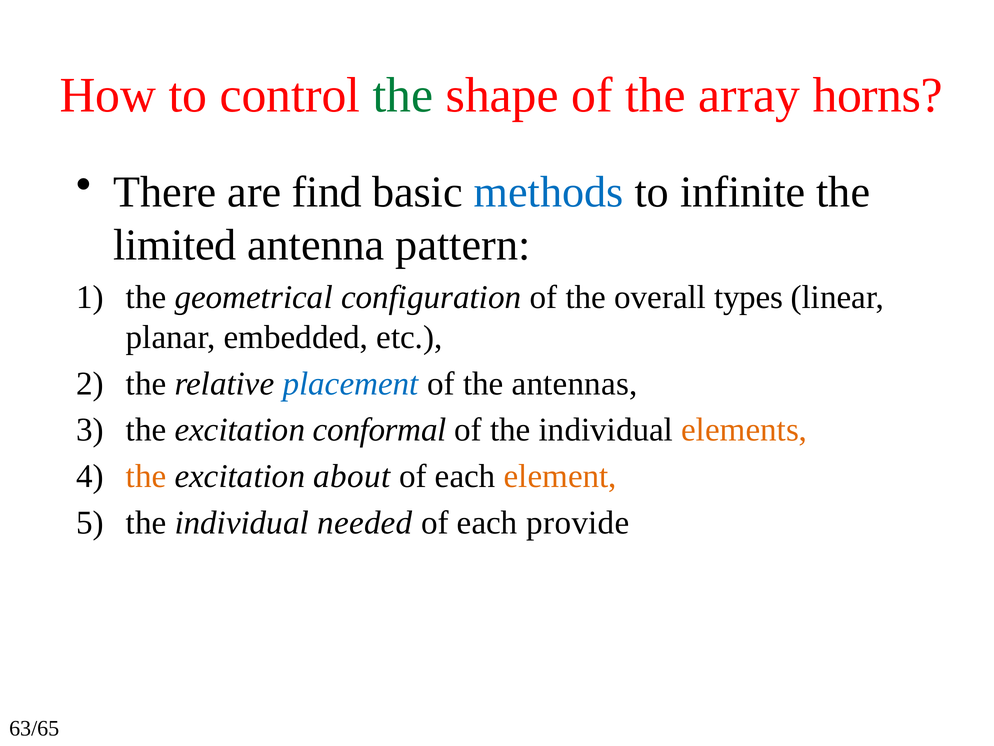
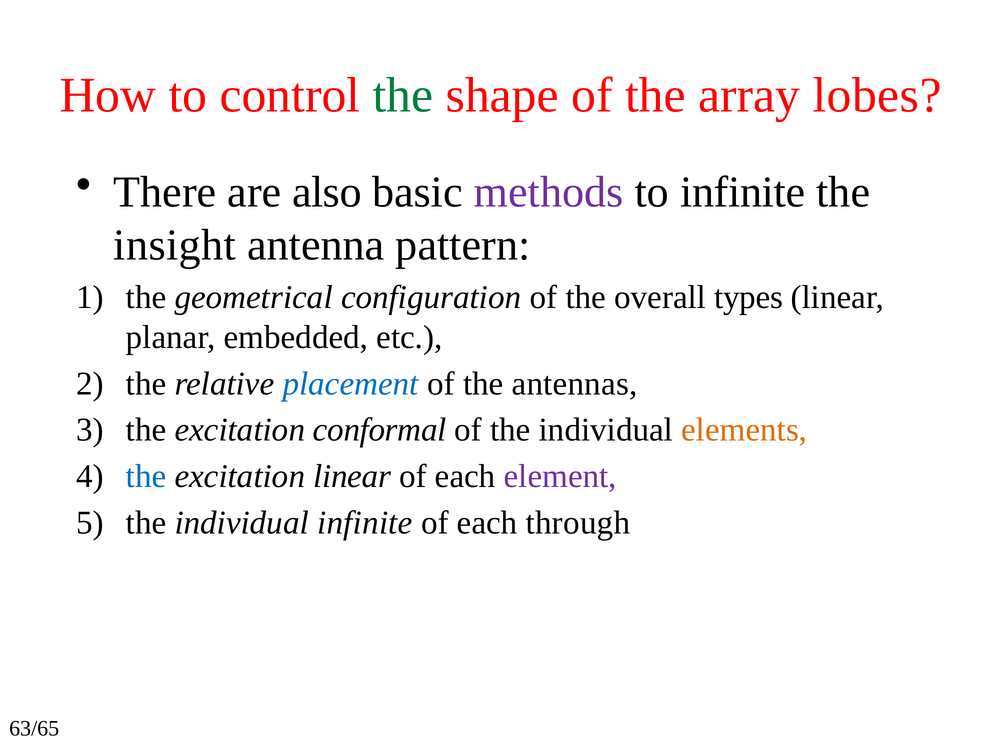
horns: horns -> lobes (877, 95)
find: find -> also (327, 192)
methods colour: blue -> purple (549, 192)
limited: limited -> insight (175, 245)
the colour: orange -> blue (146, 476)
excitation about: about -> linear (352, 476)
element colour: orange -> purple (560, 476)
individual needed: needed -> infinite (365, 522)
provide: provide -> through (578, 522)
